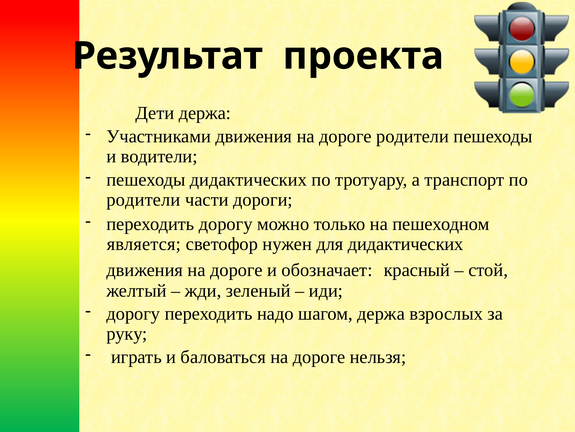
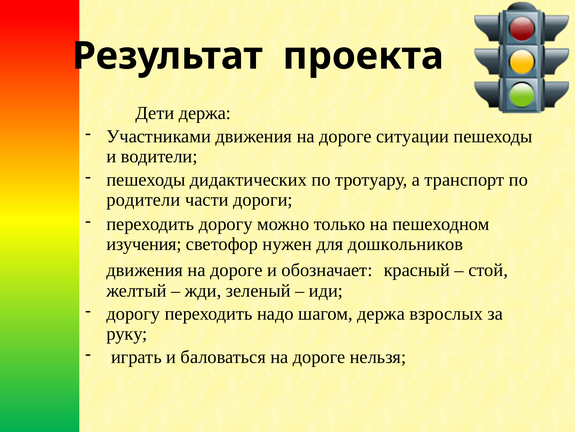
дороге родители: родители -> ситуации (413, 136)
является: является -> изучения (144, 244)
для дидактических: дидактических -> дошкольников (406, 244)
